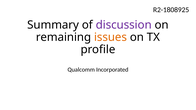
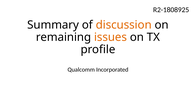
discussion colour: purple -> orange (124, 25)
